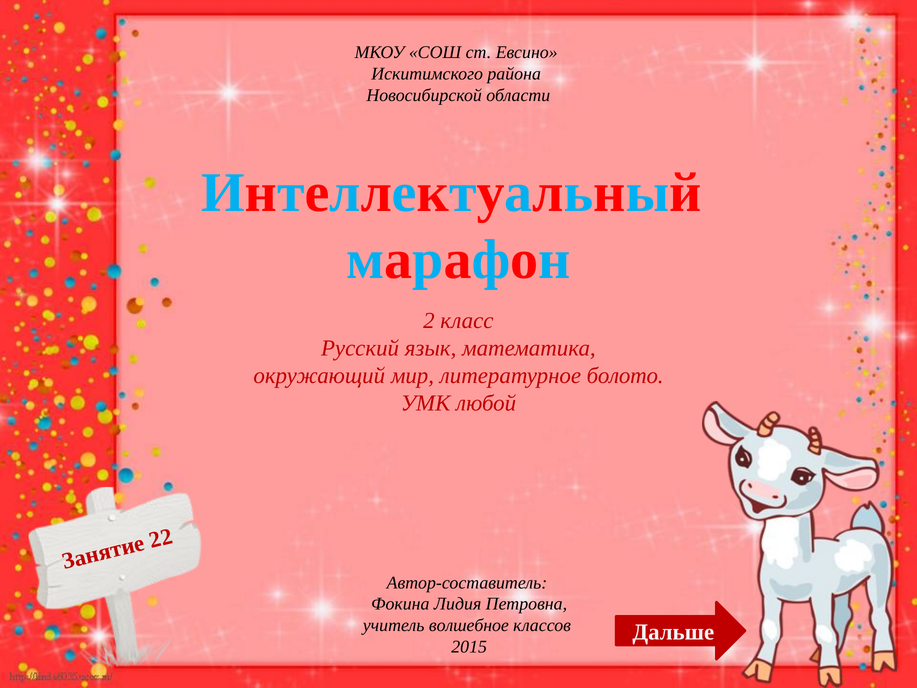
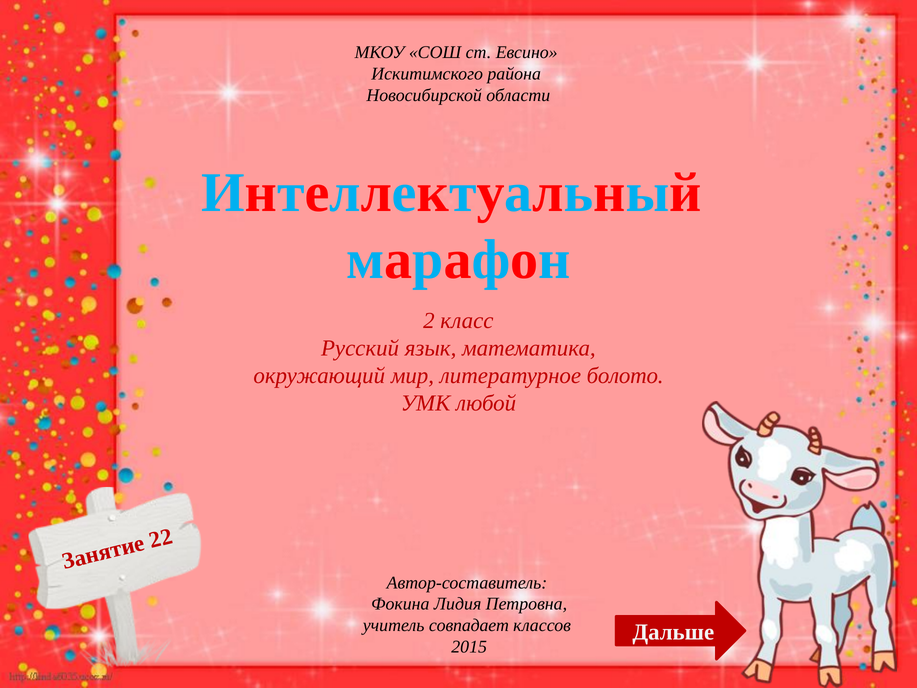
волшебное: волшебное -> совпадает (469, 625)
